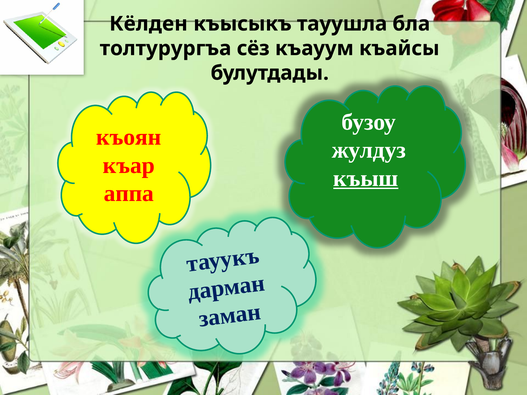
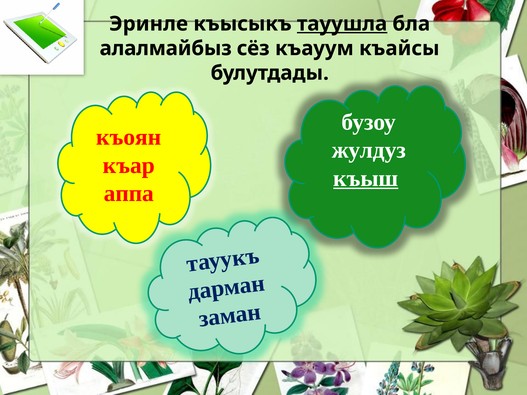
Кёлден: Кёлден -> Эринле (149, 24)
тауушла underline: none -> present (342, 24)
толтурургъа: толтурургъа -> алалмайбыз (166, 48)
